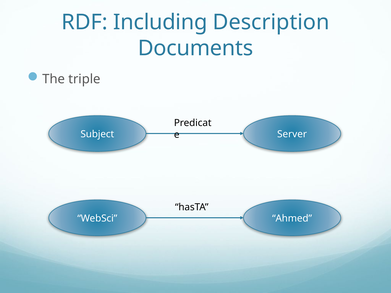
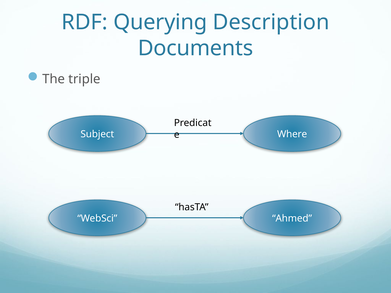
Including: Including -> Querying (160, 22)
Server: Server -> Where (292, 134)
